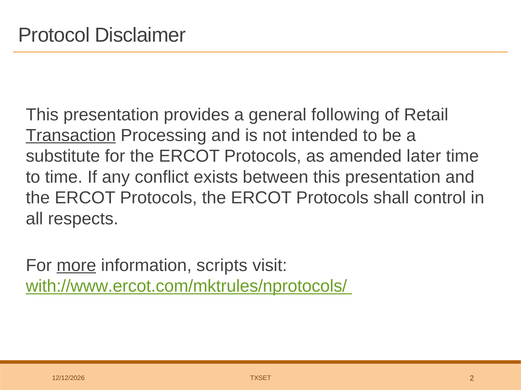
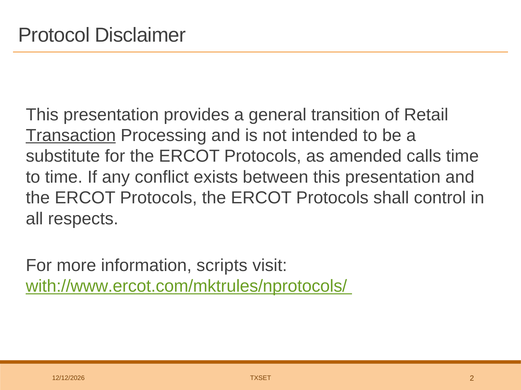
following: following -> transition (346, 115)
later: later -> calls (424, 157)
more underline: present -> none (76, 266)
